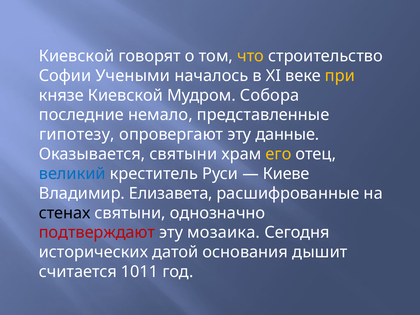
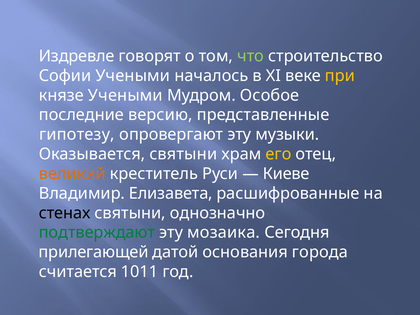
Киевской: Киевской -> Издревле (77, 56)
что colour: yellow -> light green (251, 56)
князе Киевской: Киевской -> Учеными (125, 95)
Собора: Собора -> Особое (270, 95)
немало: немало -> версию (160, 115)
данные: данные -> музыки (287, 134)
великий colour: blue -> orange (72, 174)
подтверждают colour: red -> green (97, 233)
исторических: исторических -> прилегающей (94, 252)
дышит: дышит -> города (320, 252)
